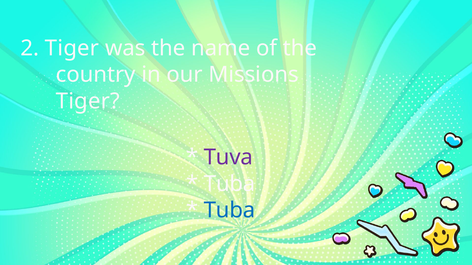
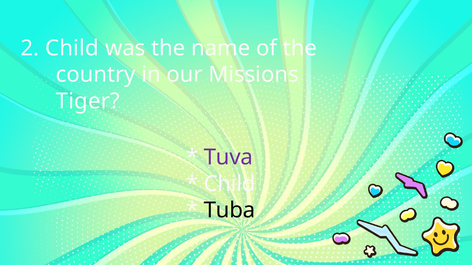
2 Tiger: Tiger -> Child (72, 48)
Tuba: Tuba -> Child (230, 184)
Tuba colour: blue -> black (230, 211)
